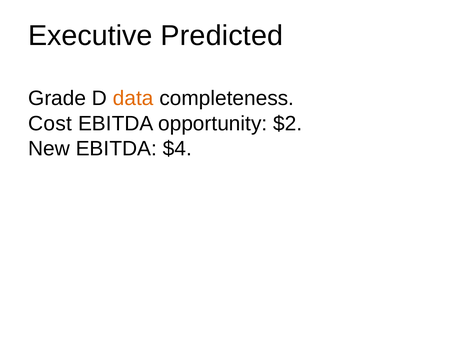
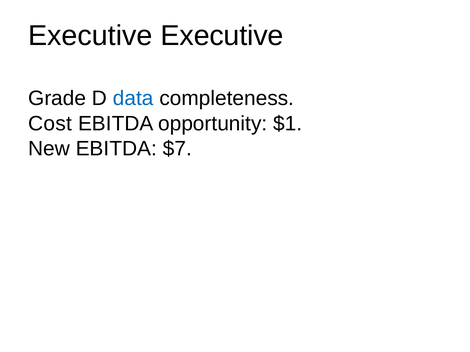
Executive Predicted: Predicted -> Executive (222, 36)
data colour: orange -> blue (133, 99)
$2: $2 -> $1 (288, 124)
$4: $4 -> $7 (177, 149)
